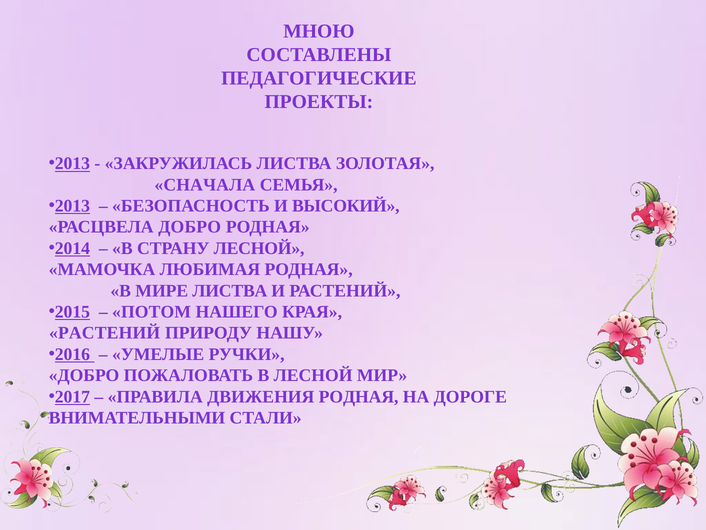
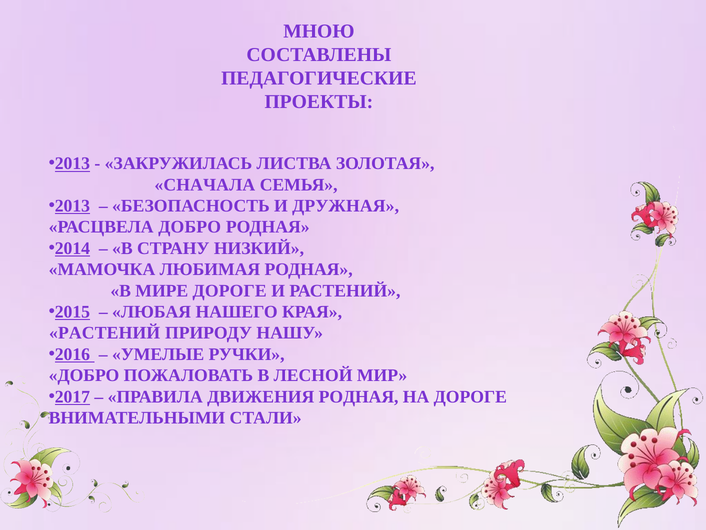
ВЫСОКИЙ: ВЫСОКИЙ -> ДРУЖНАЯ (346, 206)
СТРАНУ ЛЕСНОЙ: ЛЕСНОЙ -> НИЗКИЙ (259, 248)
МИРЕ ЛИСТВА: ЛИСТВА -> ДОРОГЕ (230, 290)
ПОТОМ: ПОТОМ -> ЛЮБАЯ (152, 312)
